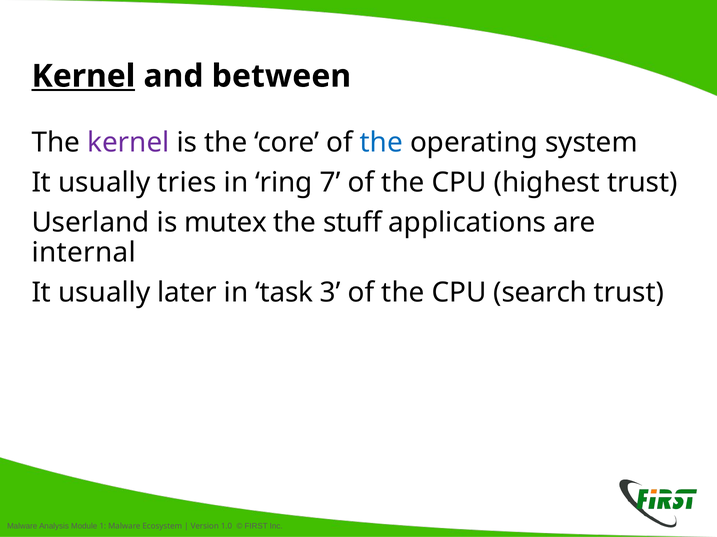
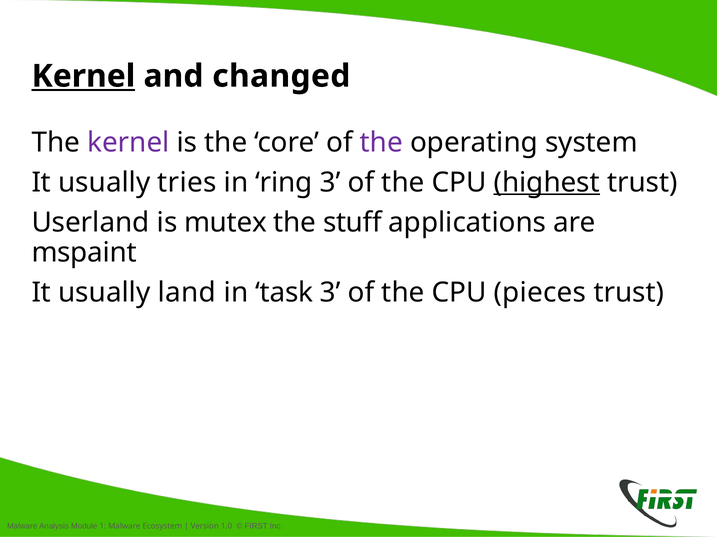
between: between -> changed (281, 76)
the colour: blue -> purple (381, 143)
ring 7: 7 -> 3 (330, 183)
highest underline: none -> present (547, 183)
internal: internal -> mspaint (84, 253)
later: later -> land (187, 293)
search: search -> pieces (540, 293)
